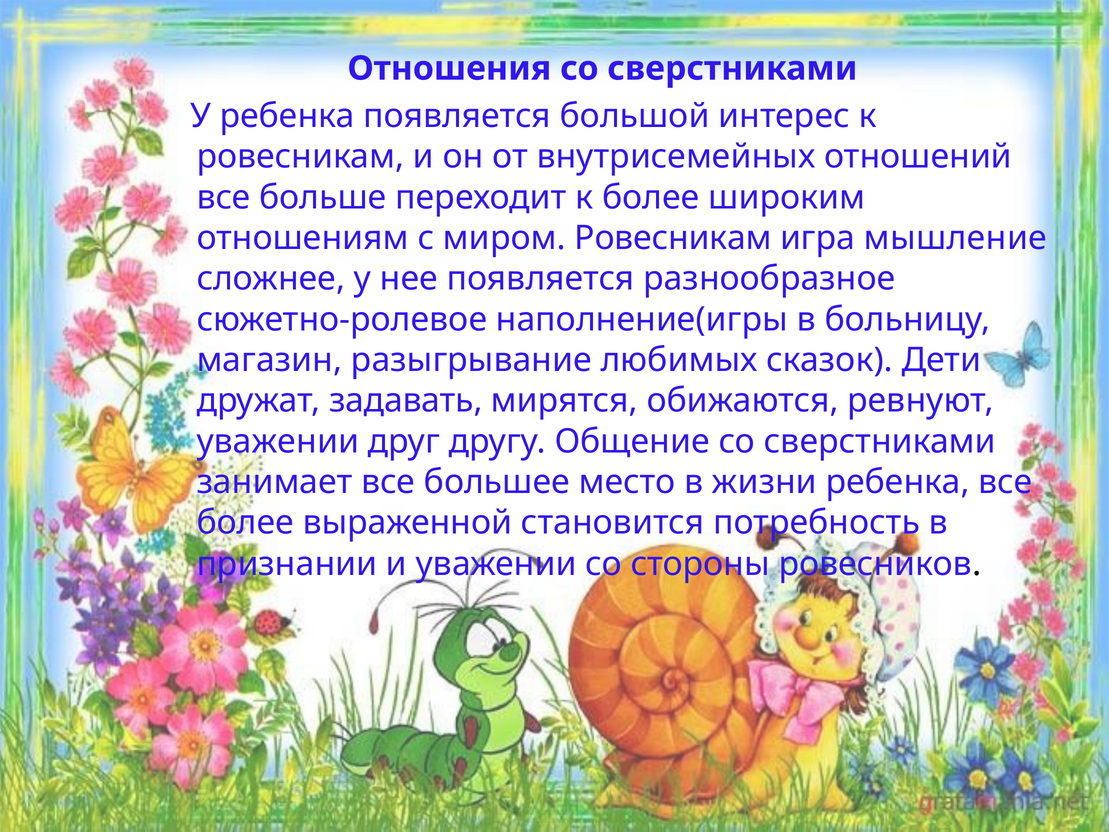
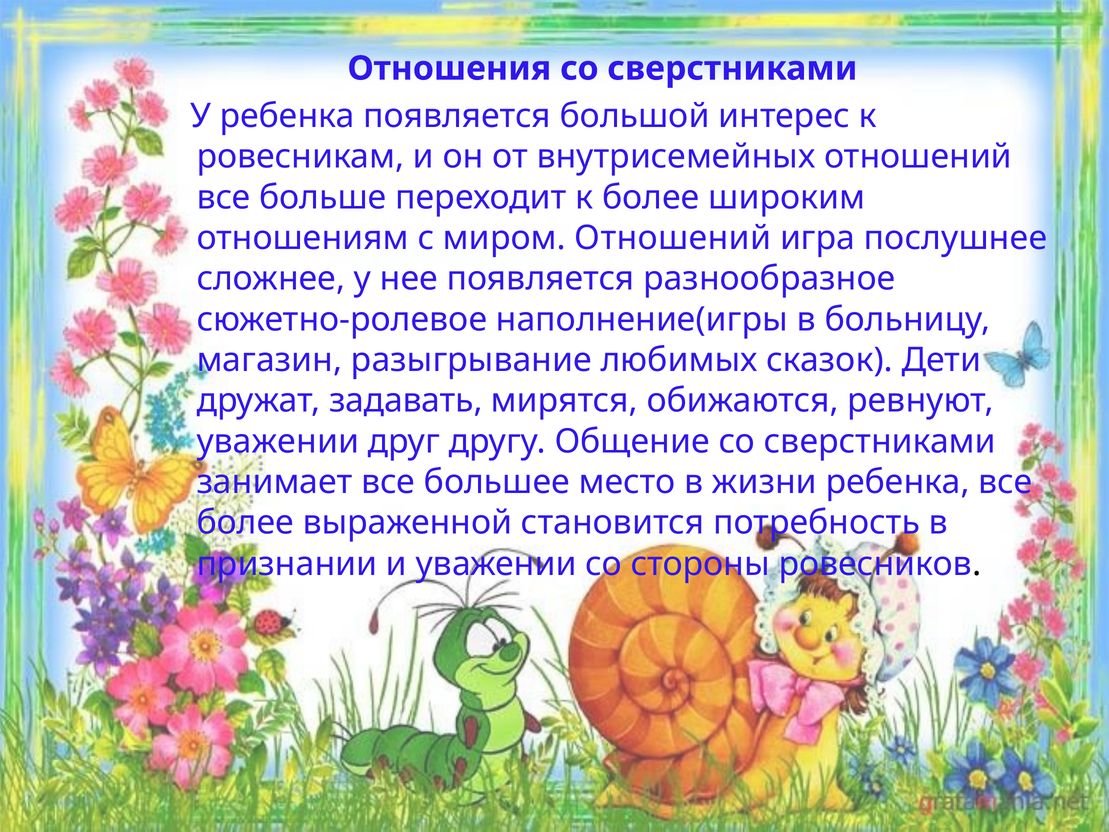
миром Ровесникам: Ровесникам -> Отношений (673, 238)
мышление: мышление -> послушнее (956, 238)
